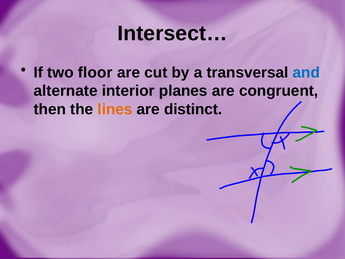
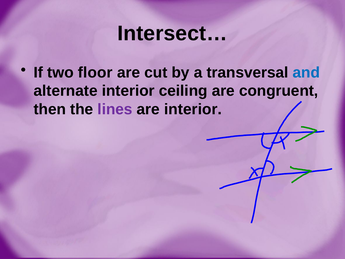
planes: planes -> ceiling (183, 91)
lines colour: orange -> purple (115, 109)
are distinct: distinct -> interior (193, 109)
